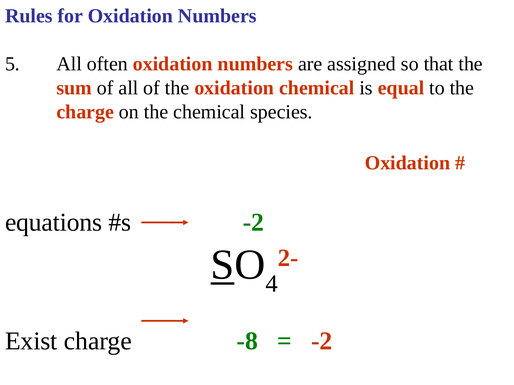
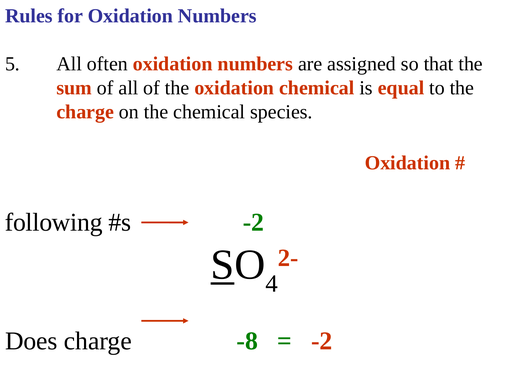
equations: equations -> following (54, 223)
Exist: Exist -> Does (31, 342)
